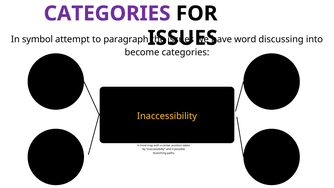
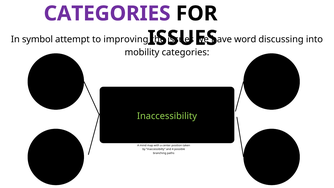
paragraph: paragraph -> improving (126, 39)
become: become -> mobility (142, 52)
Inaccessibility colour: yellow -> light green (167, 116)
